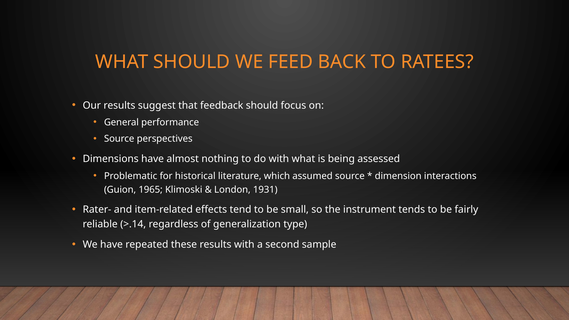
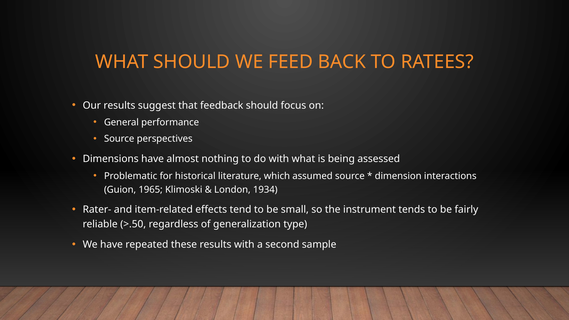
1931: 1931 -> 1934 (265, 190)
>.14: >.14 -> >.50 (133, 224)
